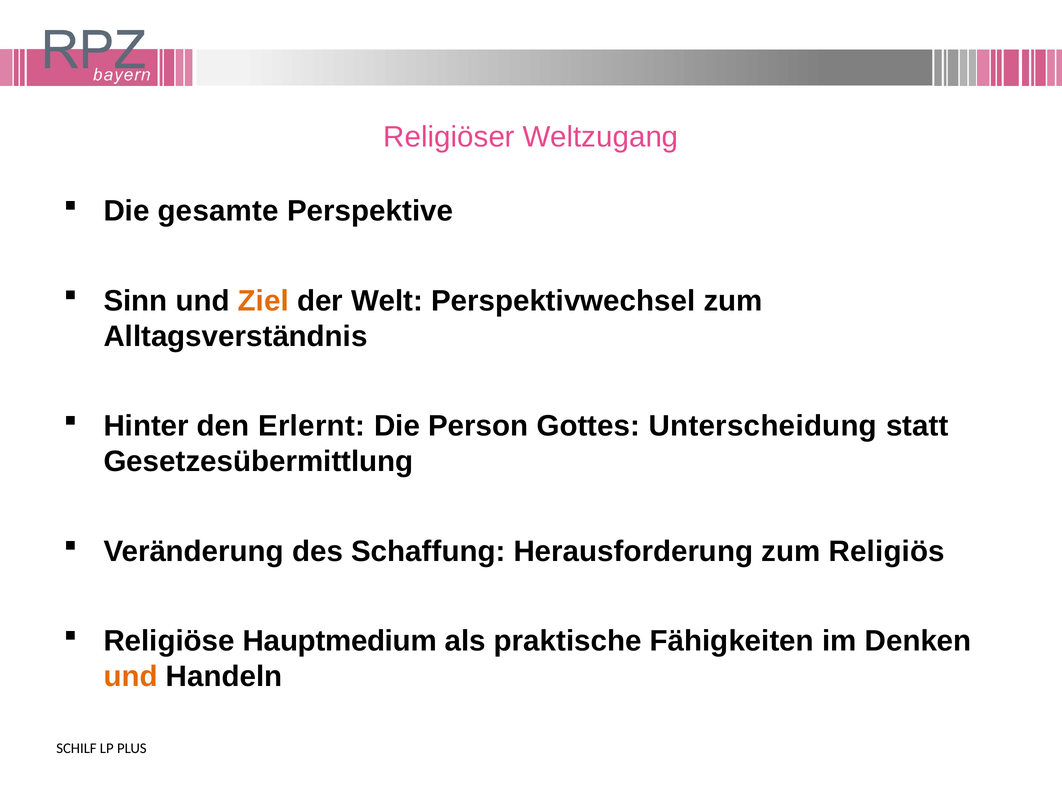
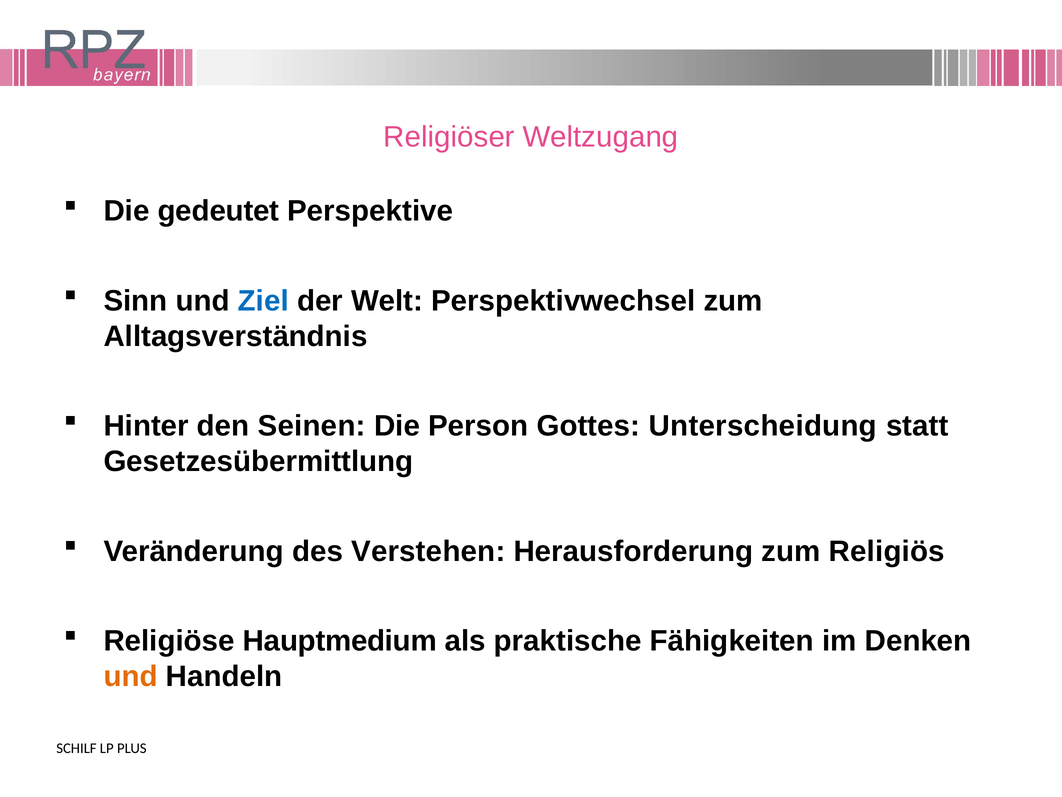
gesamte: gesamte -> gedeutet (218, 211)
Ziel colour: orange -> blue (263, 301)
Erlernt: Erlernt -> Seinen (312, 426)
Schaffung: Schaffung -> Verstehen (428, 551)
